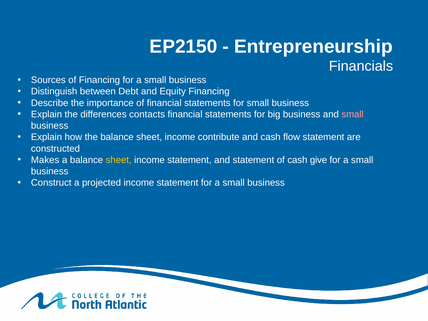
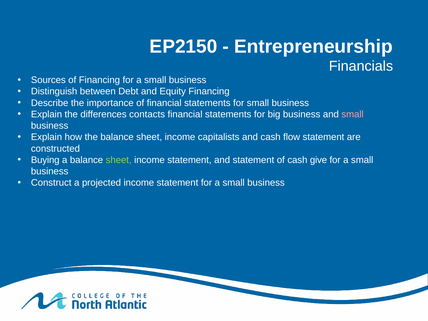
contribute: contribute -> capitalists (219, 137)
Makes: Makes -> Buying (45, 160)
sheet colour: yellow -> light green (119, 160)
